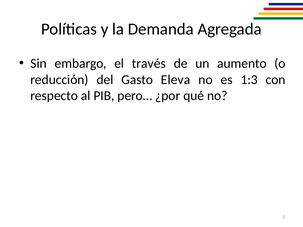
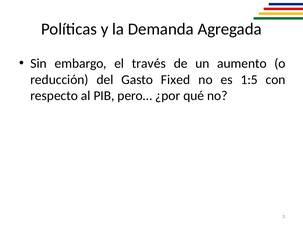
Eleva: Eleva -> Fixed (176, 80)
1:3: 1:3 -> 1:5 (249, 80)
